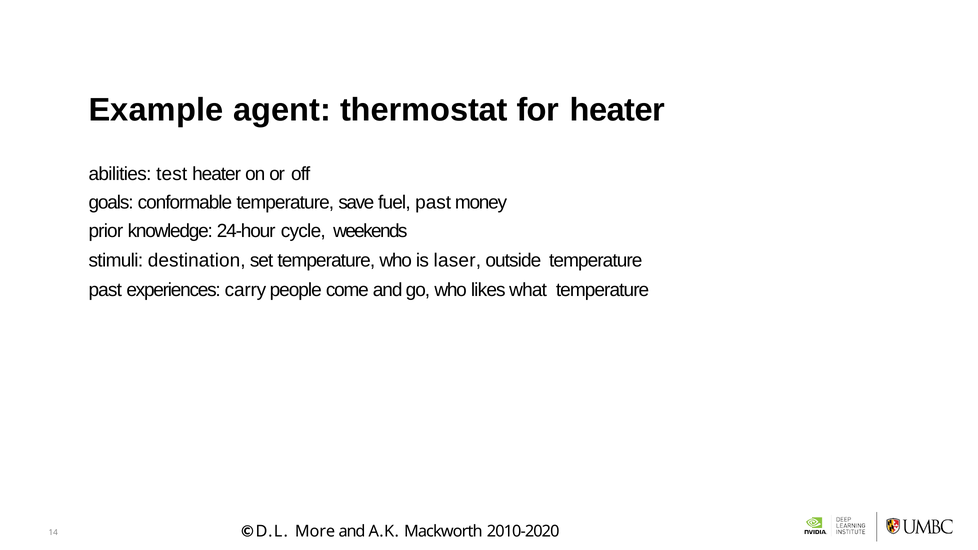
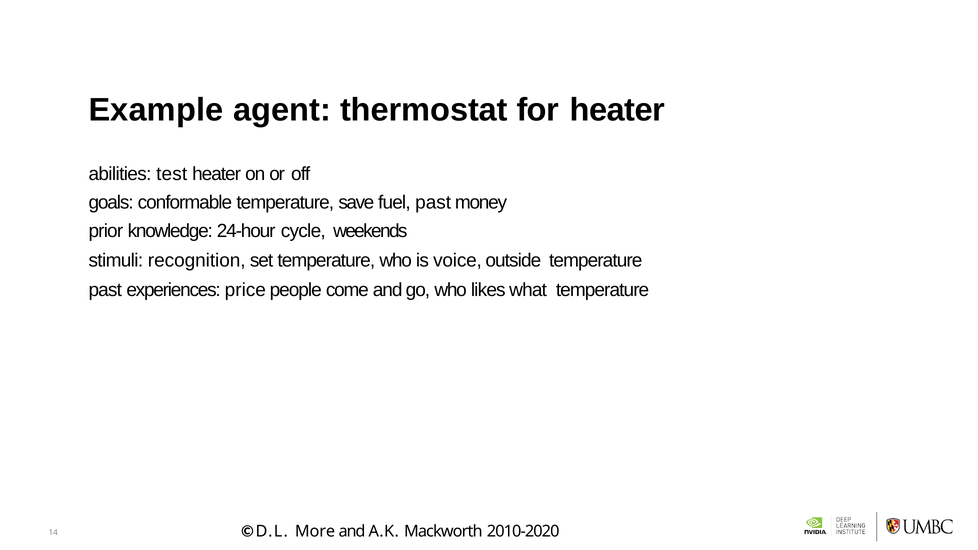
destination: destination -> recognition (197, 261)
laser: laser -> voice (458, 261)
carry: carry -> price (245, 290)
